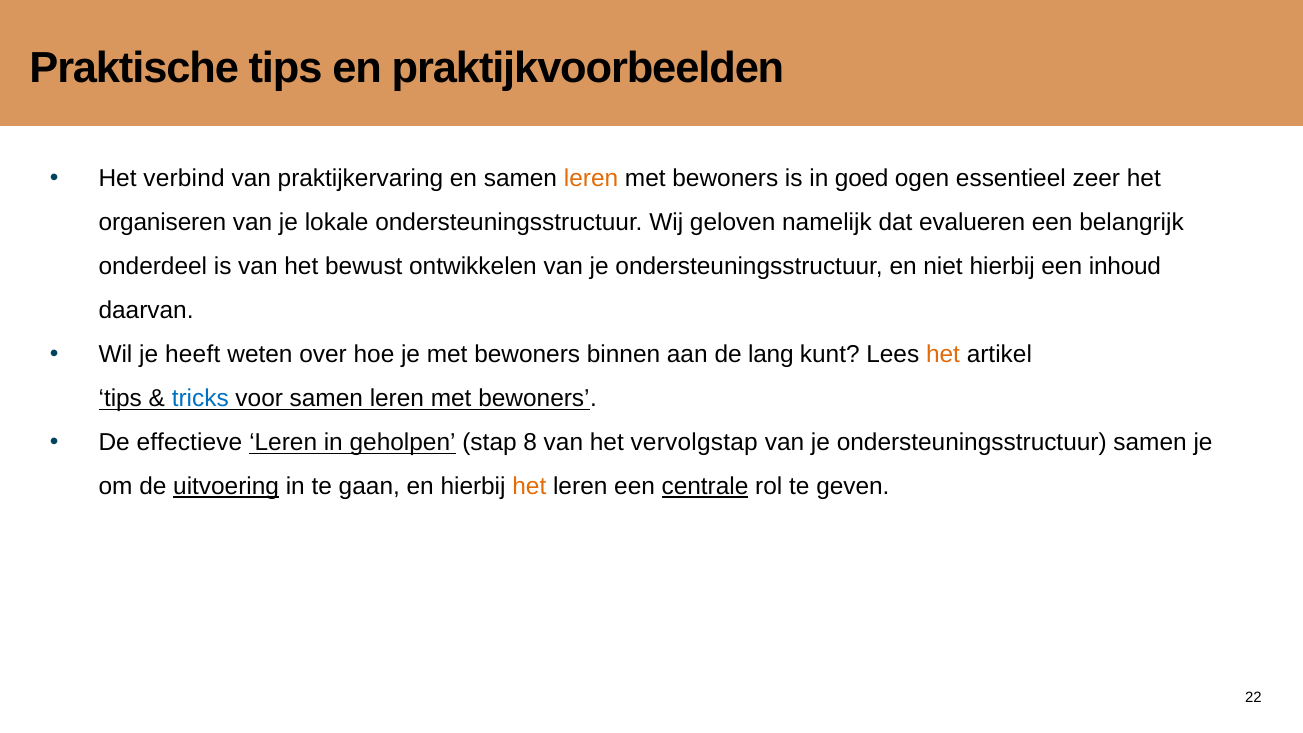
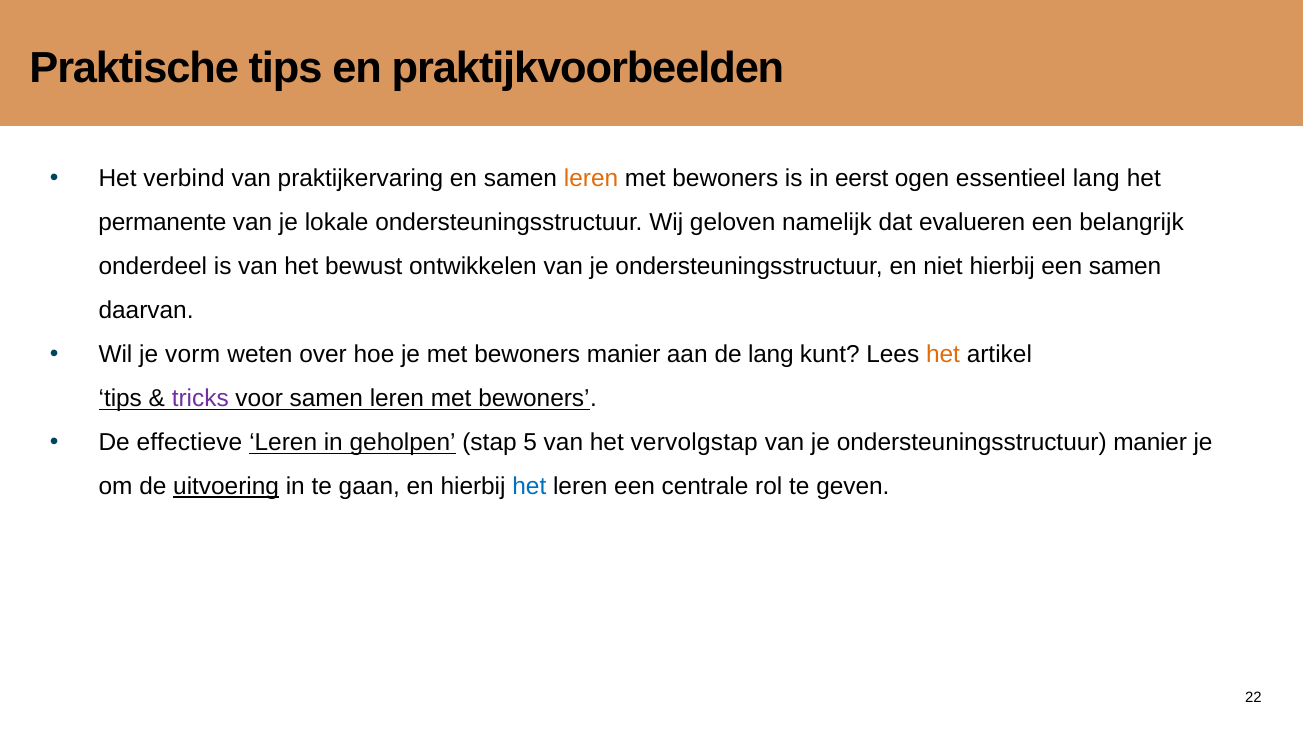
goed: goed -> eerst (862, 179)
essentieel zeer: zeer -> lang (1096, 179)
organiseren: organiseren -> permanente (163, 223)
een inhoud: inhoud -> samen (1125, 267)
heeft: heeft -> vorm (193, 355)
bewoners binnen: binnen -> manier (624, 355)
tricks colour: blue -> purple (200, 399)
8: 8 -> 5 (530, 443)
ondersteuningsstructuur samen: samen -> manier (1150, 443)
het colour: orange -> blue (529, 487)
centrale underline: present -> none (705, 487)
